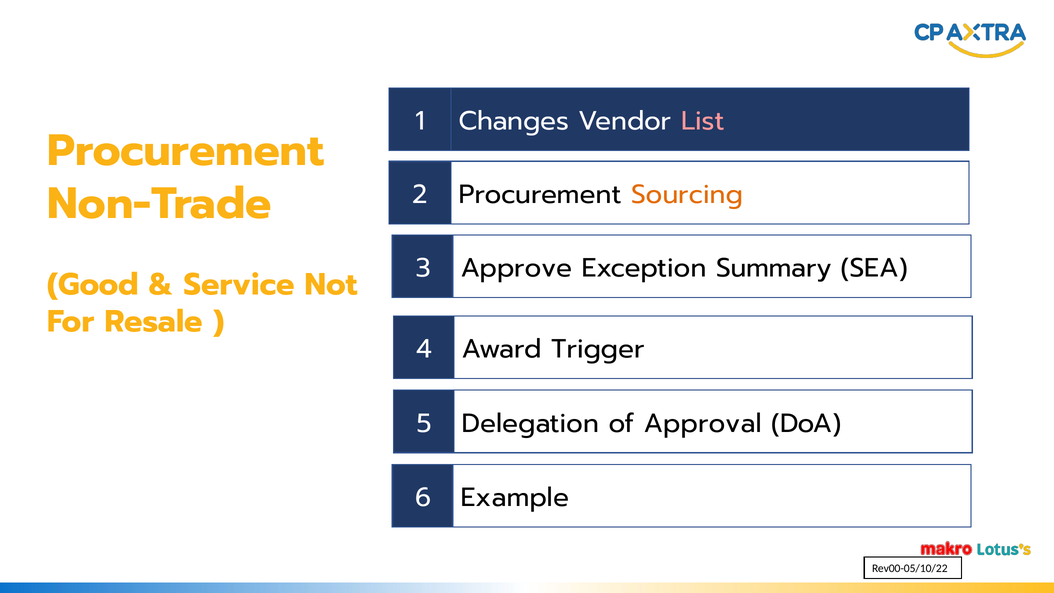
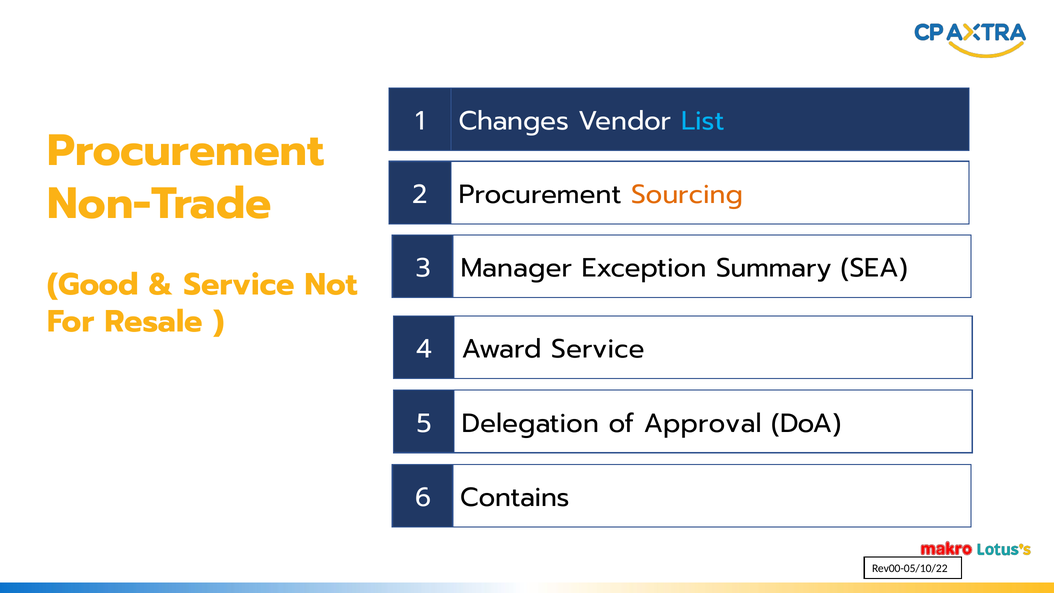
List colour: pink -> light blue (703, 121)
Approve: Approve -> Manager (516, 268)
Award Trigger: Trigger -> Service (598, 349)
Example: Example -> Contains (515, 497)
